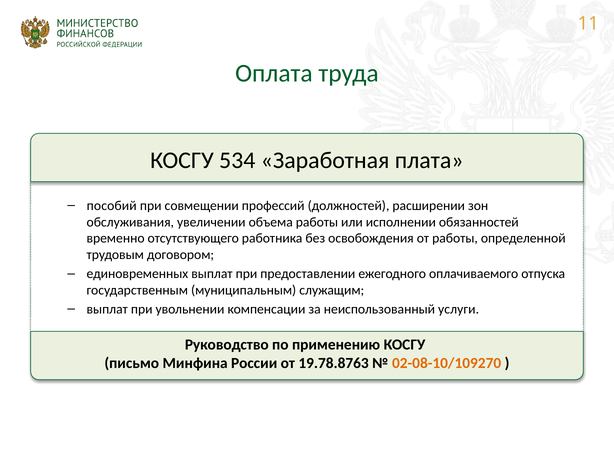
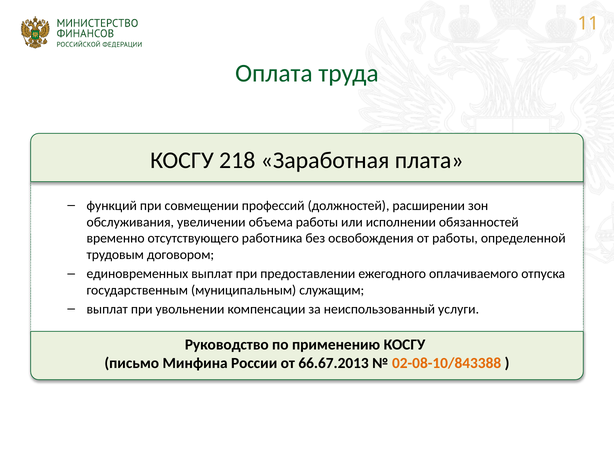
534: 534 -> 218 (237, 161)
пособий: пособий -> функций (112, 206)
19.78.8763: 19.78.8763 -> 66.67.2013 (334, 364)
02-08-10/109270: 02-08-10/109270 -> 02-08-10/843388 (447, 364)
